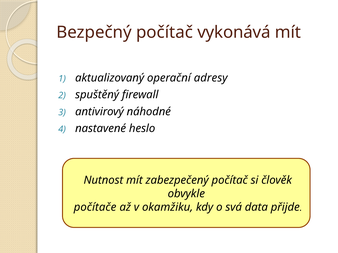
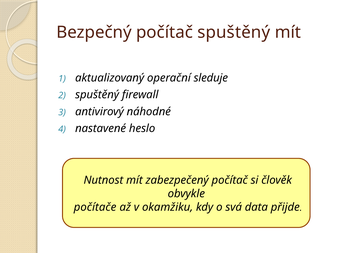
počítač vykonává: vykonává -> spuštěný (234, 32)
adresy: adresy -> sleduje (211, 78)
